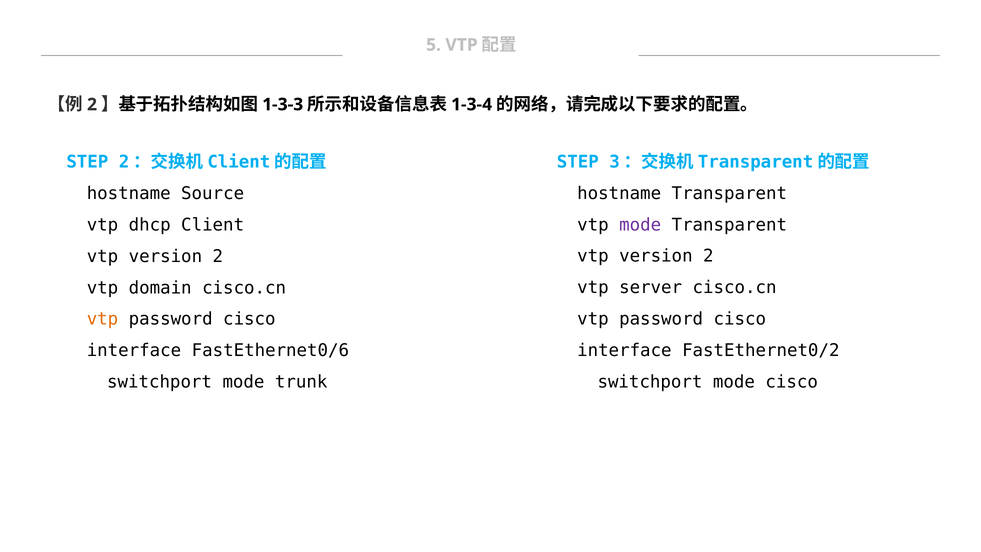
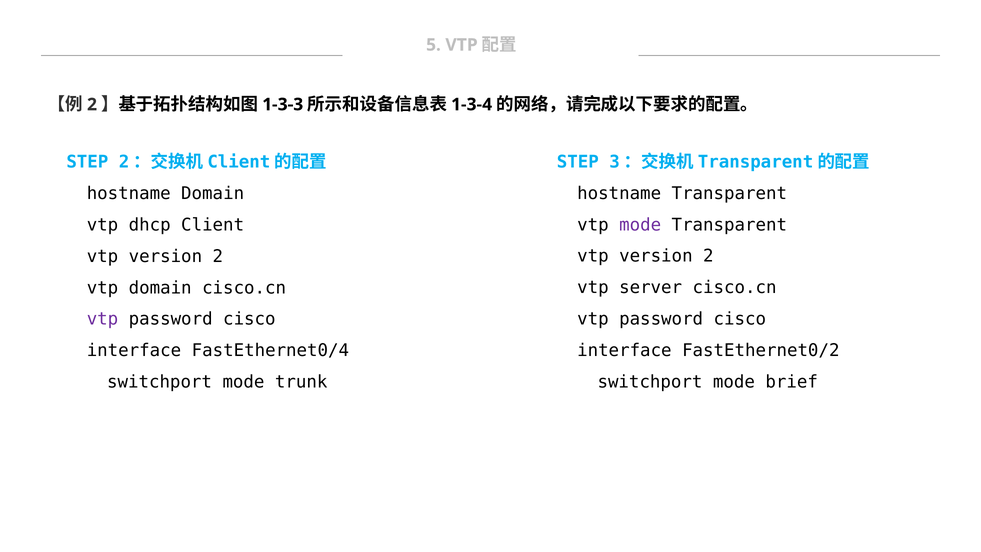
hostname Source: Source -> Domain (213, 194)
vtp colour: orange -> purple (102, 319)
FastEthernet0/6: FastEthernet0/6 -> FastEthernet0/4 (270, 350)
mode cisco: cisco -> brief (792, 382)
